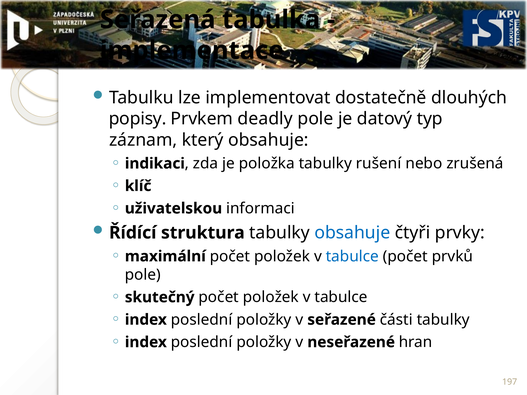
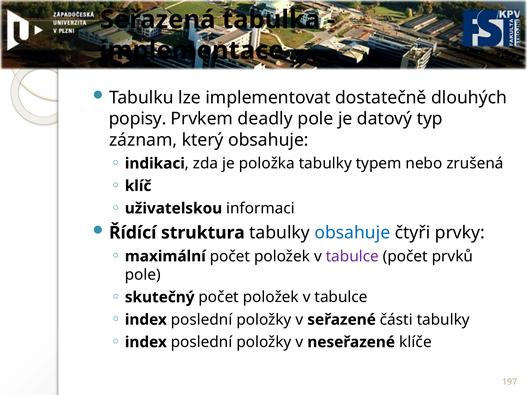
rušení: rušení -> typem (379, 164)
tabulce colour: blue -> purple (352, 256)
hran: hran -> klíče (415, 342)
